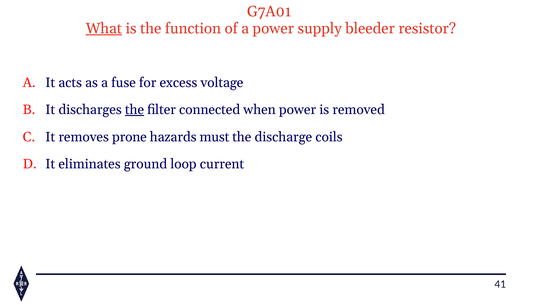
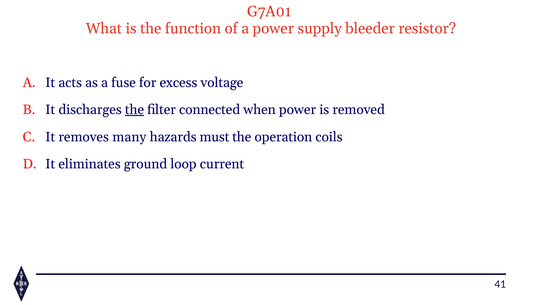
What underline: present -> none (104, 28)
prone: prone -> many (129, 137)
discharge: discharge -> operation (283, 137)
